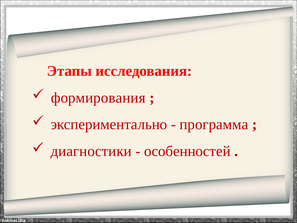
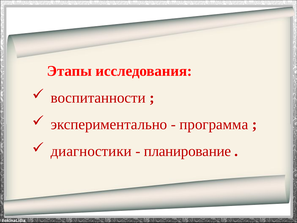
формирования: формирования -> воспитанности (98, 98)
особенностей: особенностей -> планирование (187, 151)
